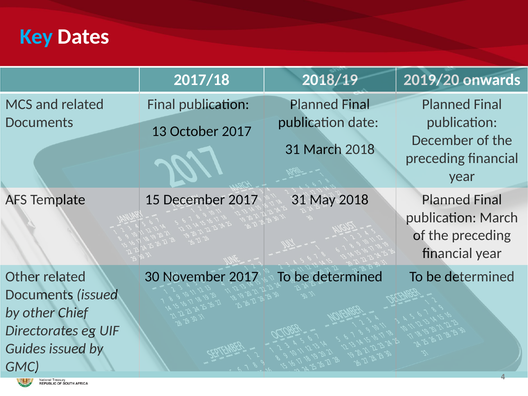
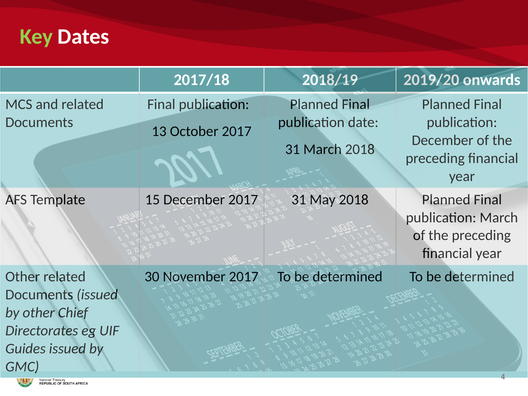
Key colour: light blue -> light green (36, 36)
